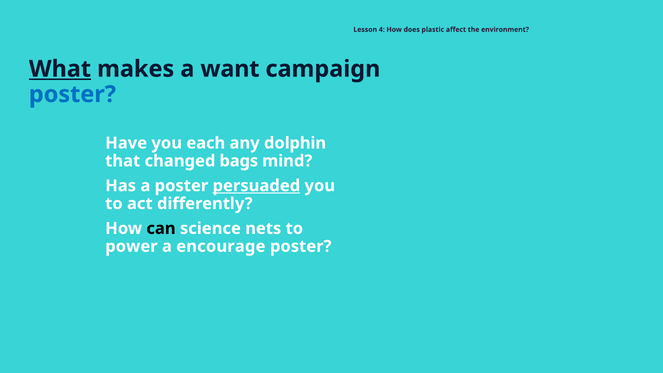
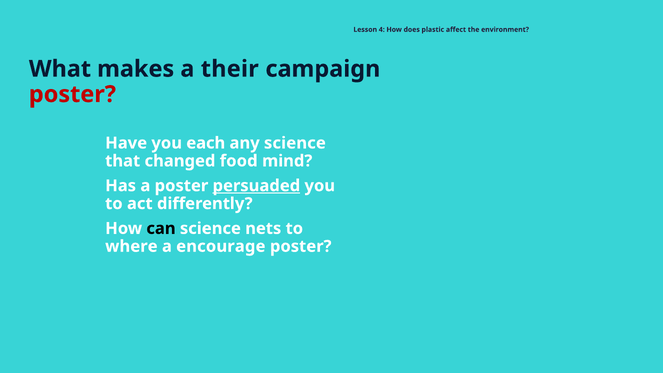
What underline: present -> none (60, 69)
want: want -> their (230, 69)
poster colour: blue -> red (72, 94)
any dolphin: dolphin -> science (295, 143)
bags: bags -> food (239, 161)
power: power -> where (131, 246)
